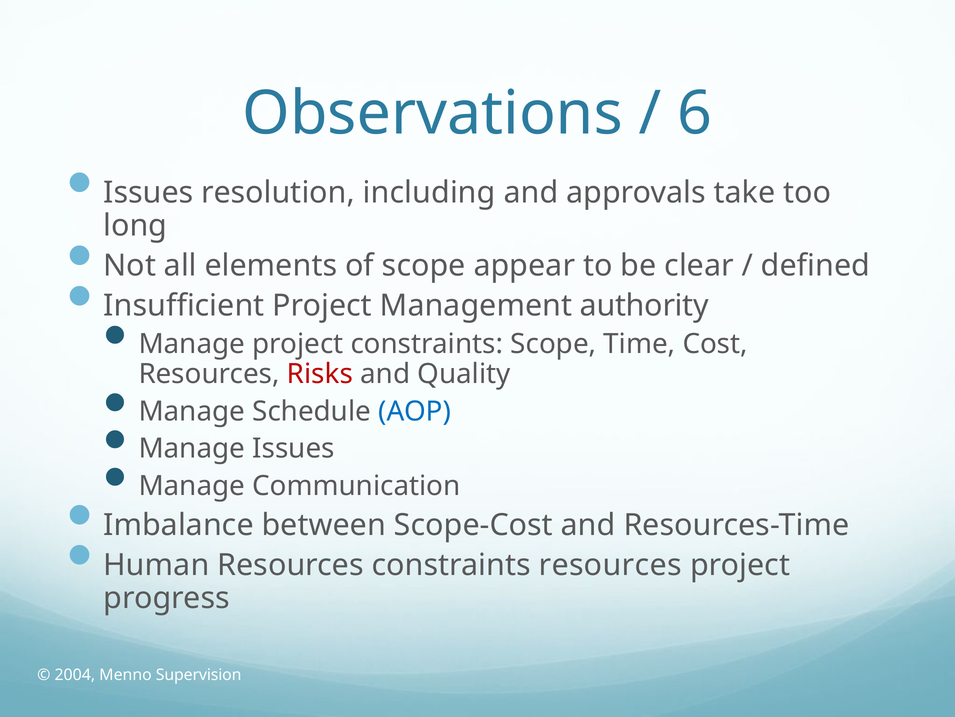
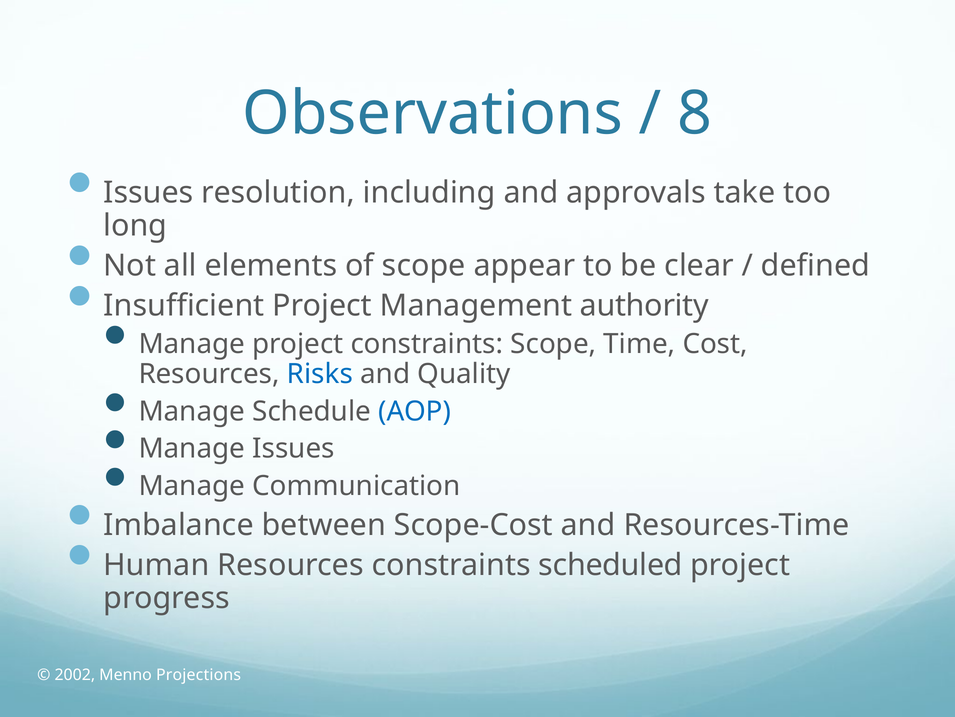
6: 6 -> 8 (695, 114)
Risks colour: red -> blue (320, 374)
constraints resources: resources -> scheduled (611, 565)
2004: 2004 -> 2002 (75, 674)
Supervision: Supervision -> Projections (199, 674)
